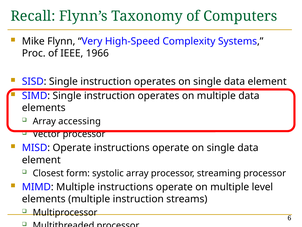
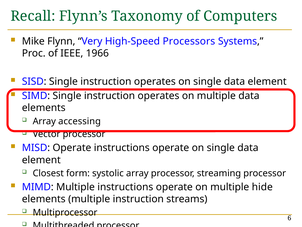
Complexity: Complexity -> Processors (189, 41)
level: level -> hide (262, 187)
